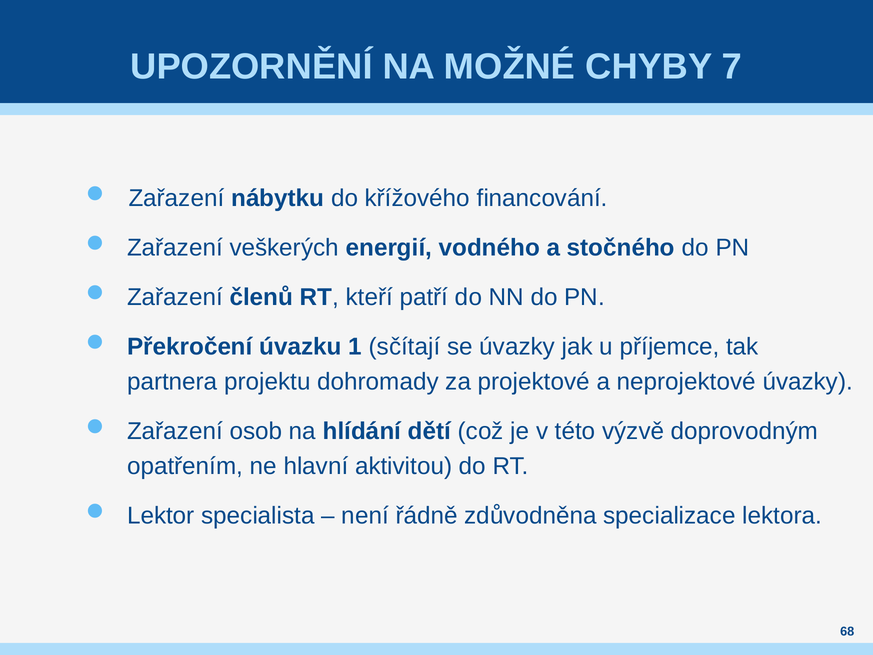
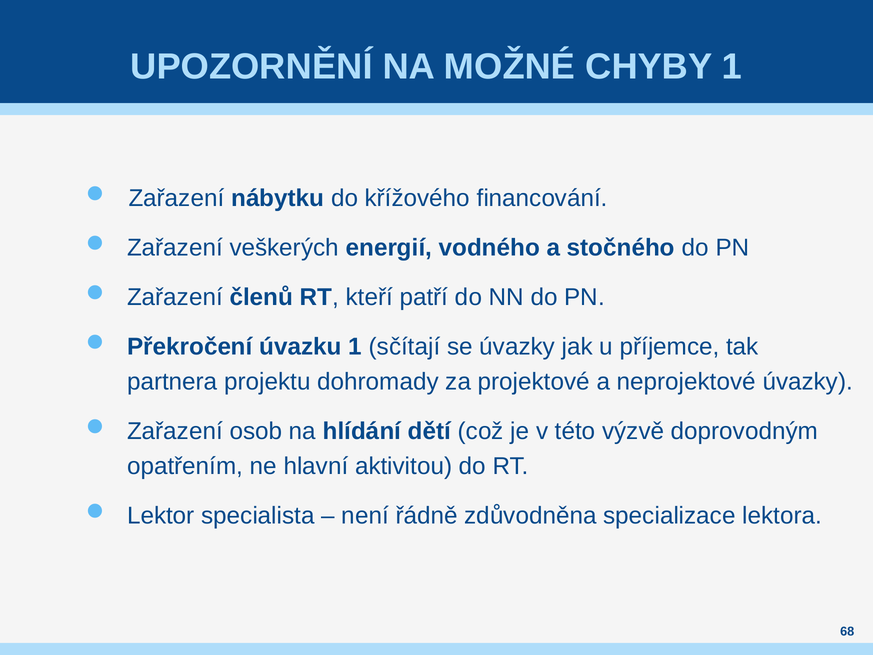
CHYBY 7: 7 -> 1 (732, 67)
